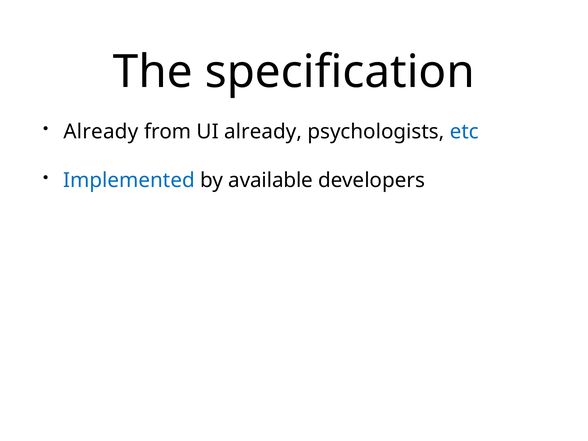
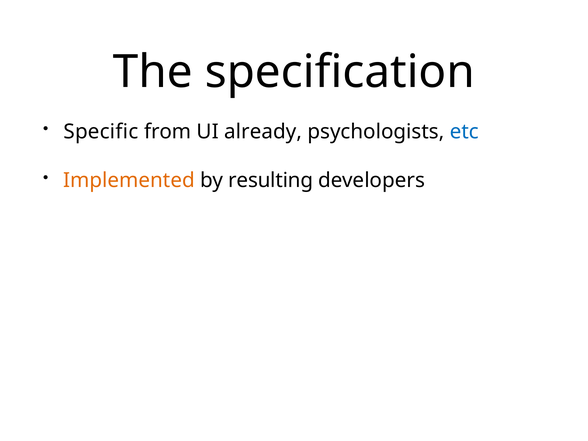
Already: Already -> Specific (101, 132)
Implemented colour: blue -> orange (129, 180)
available: available -> resulting (271, 180)
